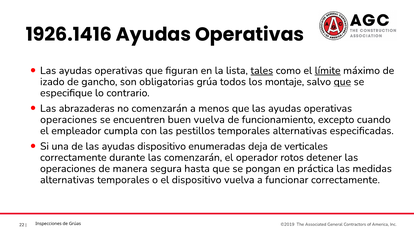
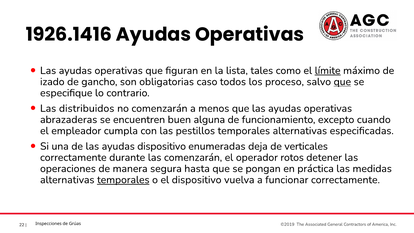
tales underline: present -> none (262, 71)
grúa: grúa -> caso (207, 82)
montaje: montaje -> proceso (285, 82)
abrazaderas: abrazaderas -> distribuidos (87, 108)
operaciones: operaciones -> abrazaderas (69, 120)
buen vuelva: vuelva -> alguna (209, 120)
temporales underline: none -> present (123, 180)
